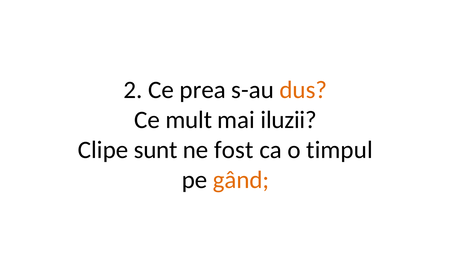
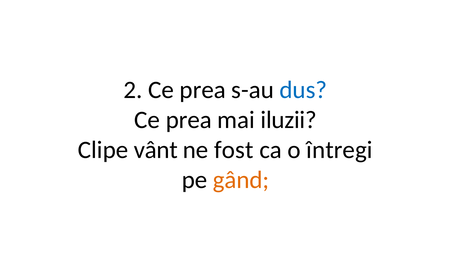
dus colour: orange -> blue (303, 90)
mult: mult -> prea (189, 120)
sunt: sunt -> vânt (156, 150)
timpul: timpul -> întregi (340, 150)
